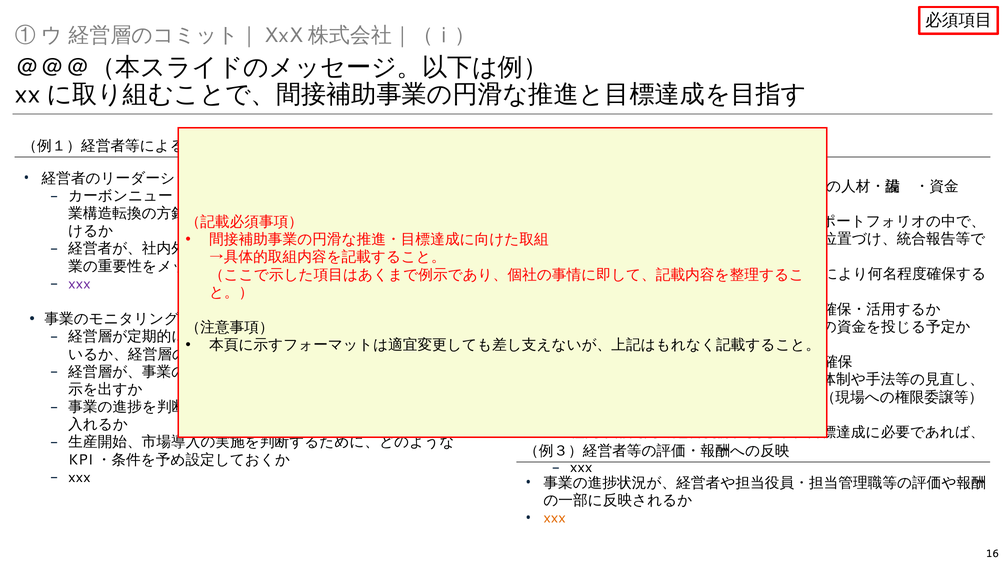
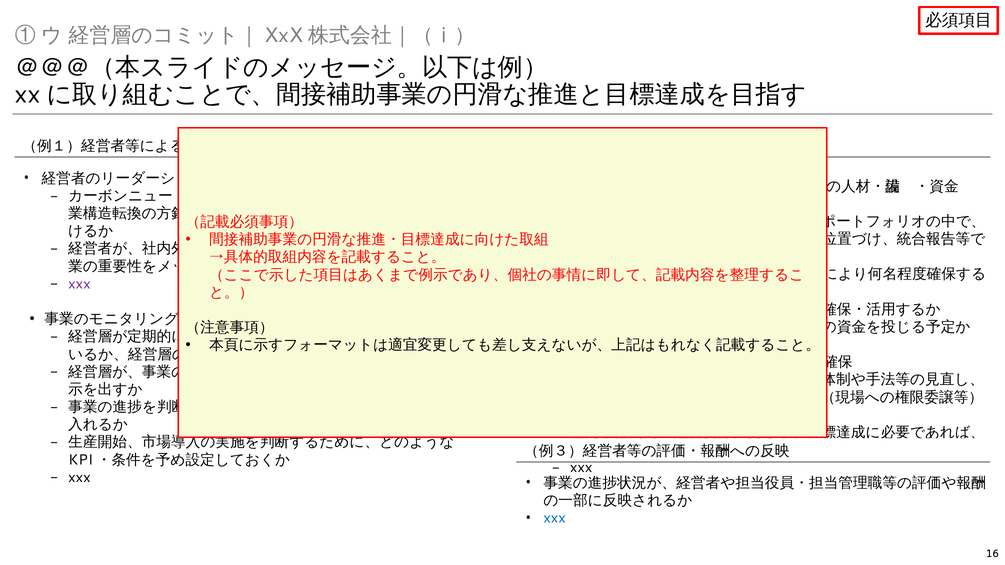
xxx colour: orange -> blue (555, 518)
